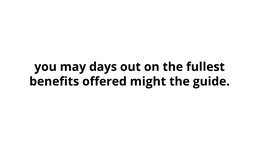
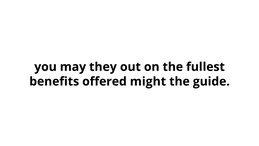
days: days -> they (103, 67)
